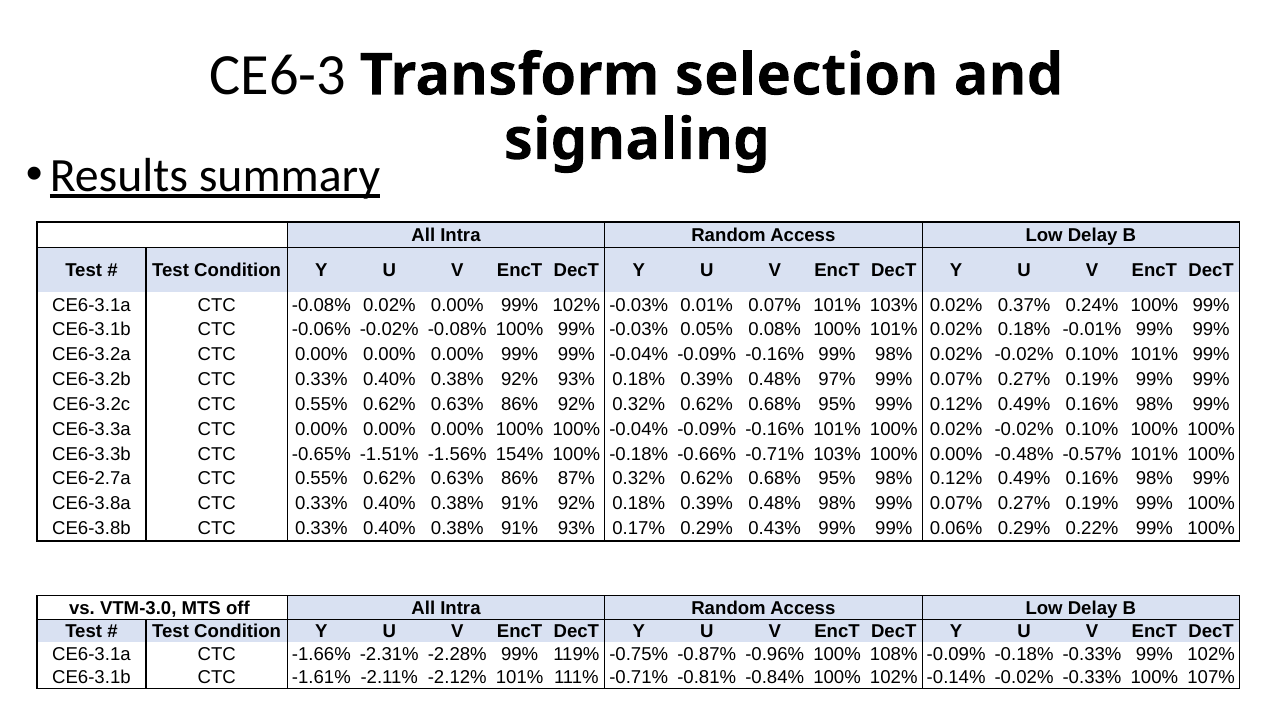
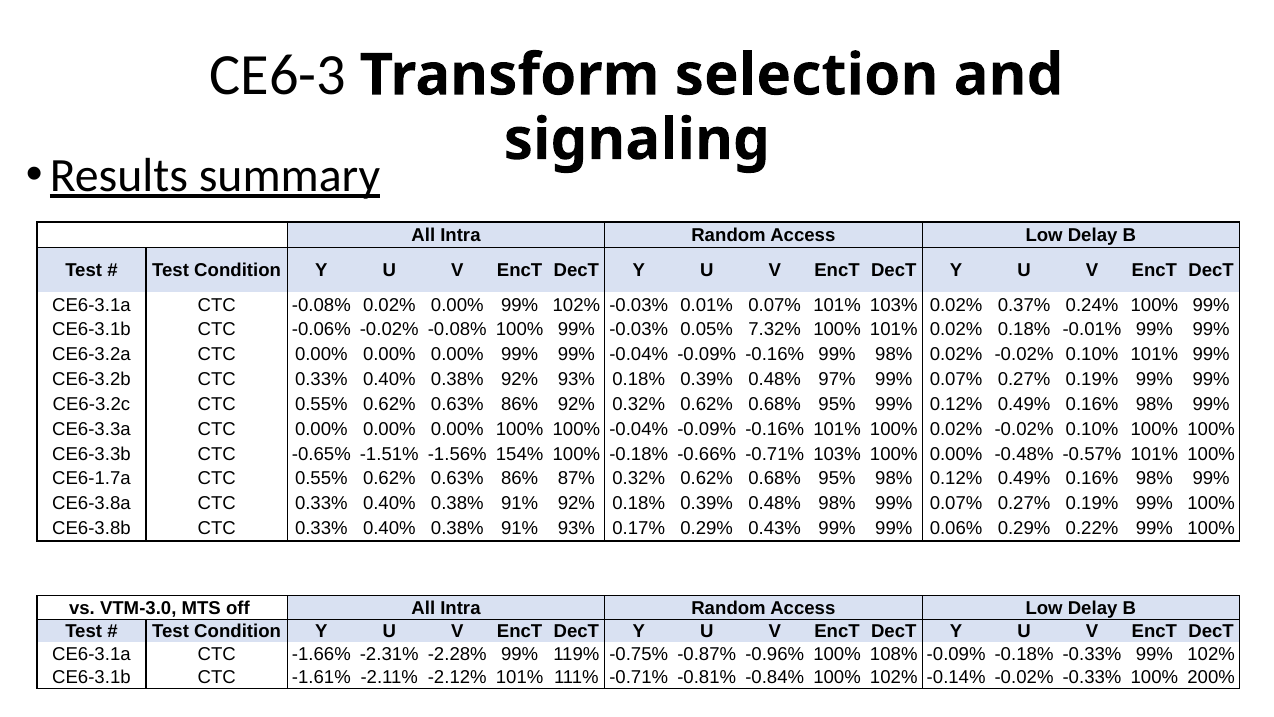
0.08%: 0.08% -> 7.32% (775, 330)
CE6-2.7a: CE6-2.7a -> CE6-1.7a (91, 478)
107%: 107% -> 200% (1211, 677)
